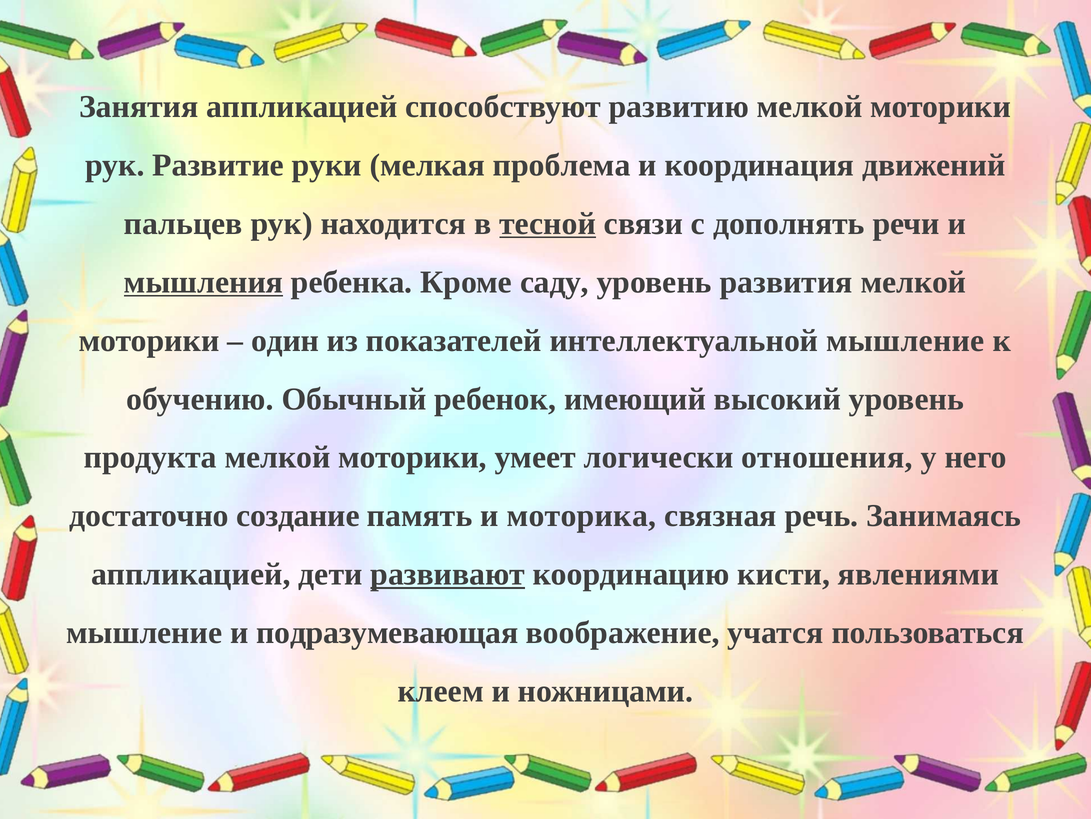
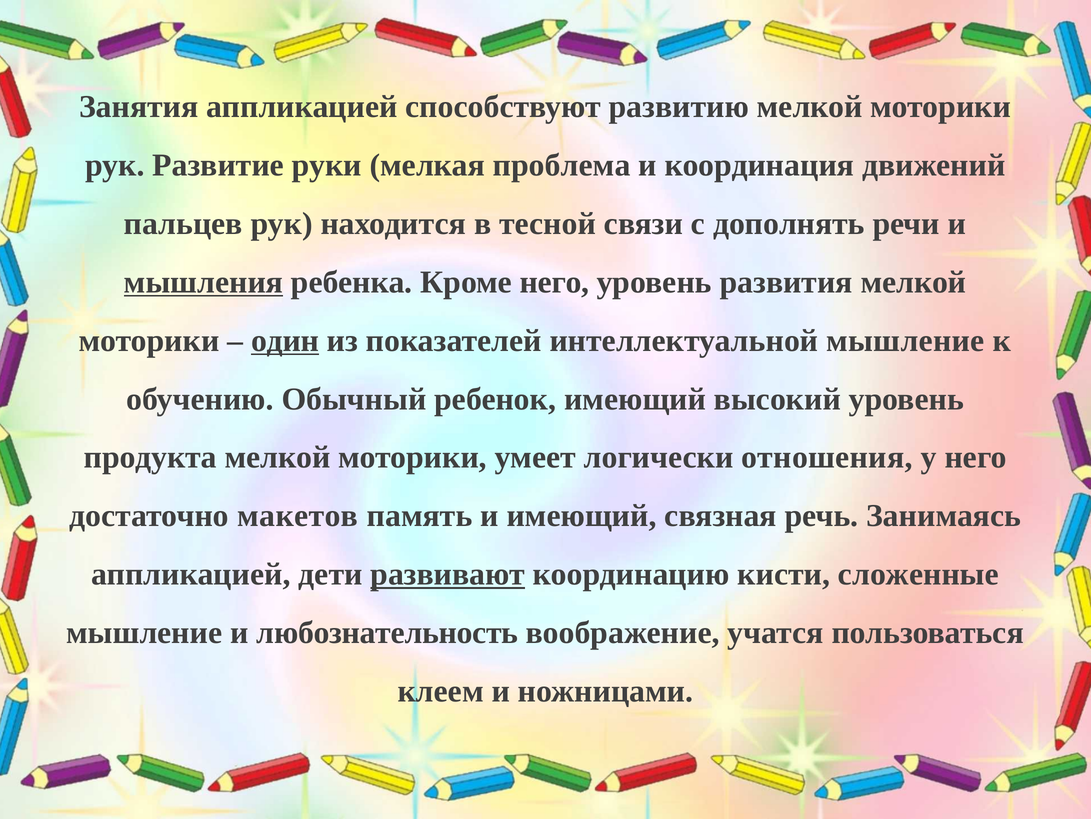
тесной underline: present -> none (548, 223)
Кроме саду: саду -> него (555, 282)
один underline: none -> present (285, 340)
создание: создание -> макетов (298, 515)
и моторика: моторика -> имеющий (582, 515)
явлениями: явлениями -> сложенные (918, 574)
подразумевающая: подразумевающая -> любознательность (387, 632)
